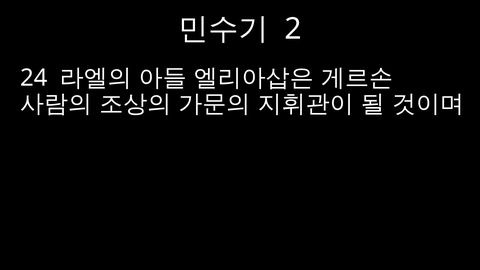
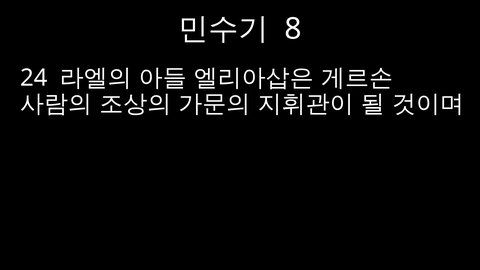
2: 2 -> 8 (293, 29)
